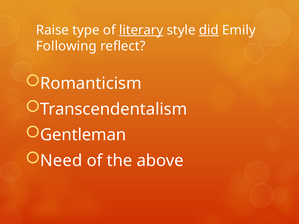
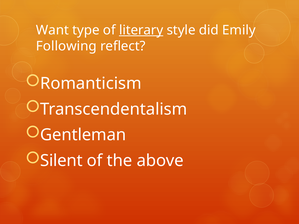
Raise: Raise -> Want (52, 30)
did underline: present -> none (209, 30)
Need: Need -> Silent (61, 161)
